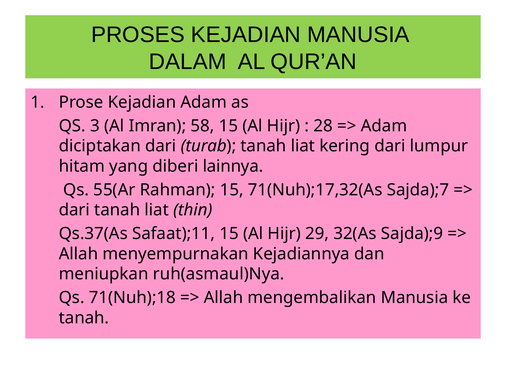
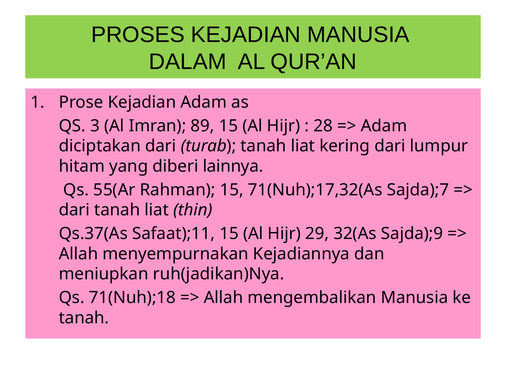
58: 58 -> 89 (203, 126)
ruh(asmaul)Nya: ruh(asmaul)Nya -> ruh(jadikan)Nya (219, 274)
